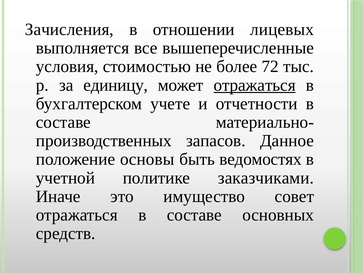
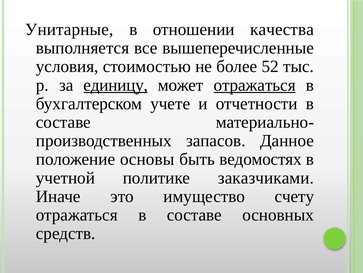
Зачисления: Зачисления -> Унитарные (69, 29)
лицевых: лицевых -> качества (282, 29)
72: 72 -> 52 (270, 66)
единицу underline: none -> present (116, 85)
совет: совет -> счету (294, 196)
